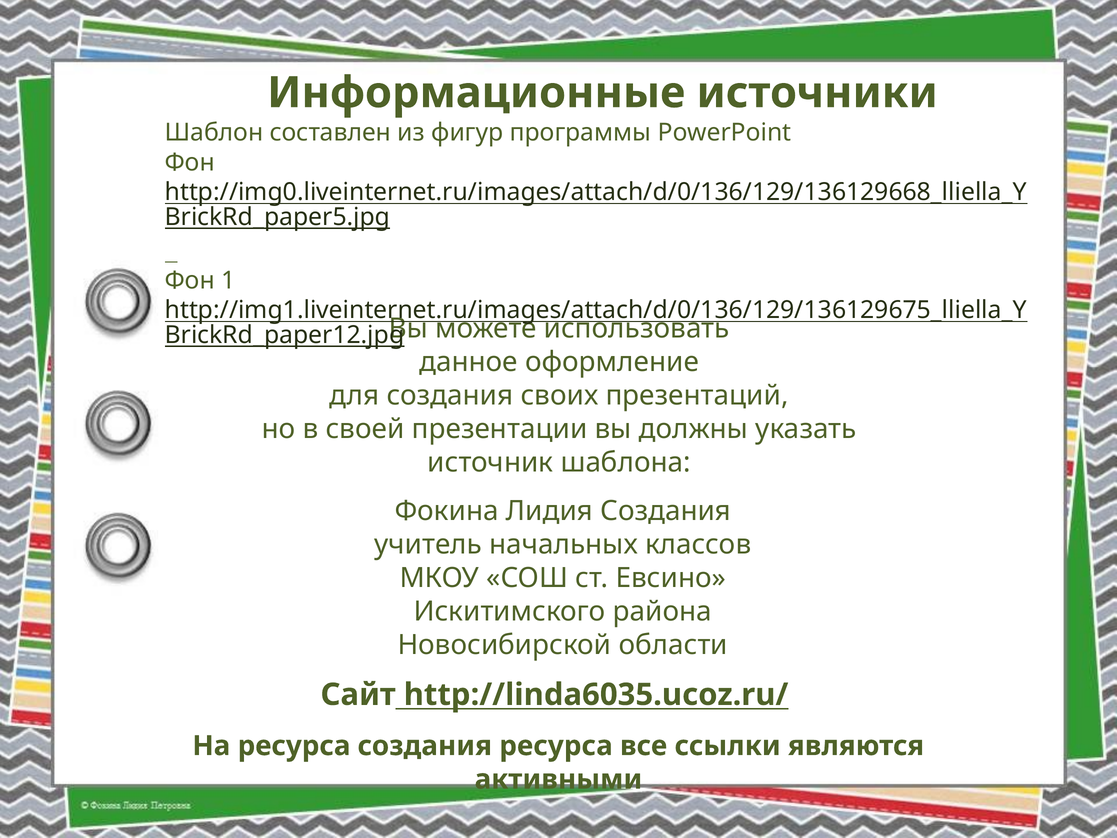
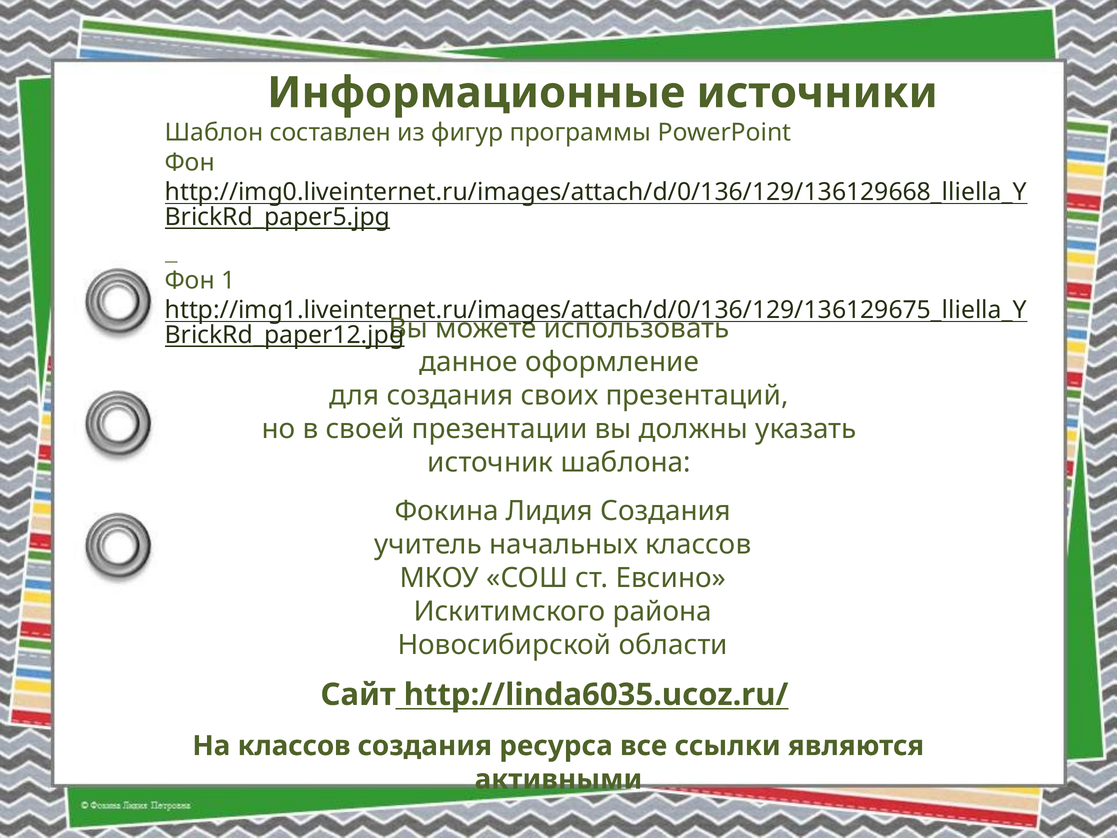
На ресурса: ресурса -> классов (294, 746)
